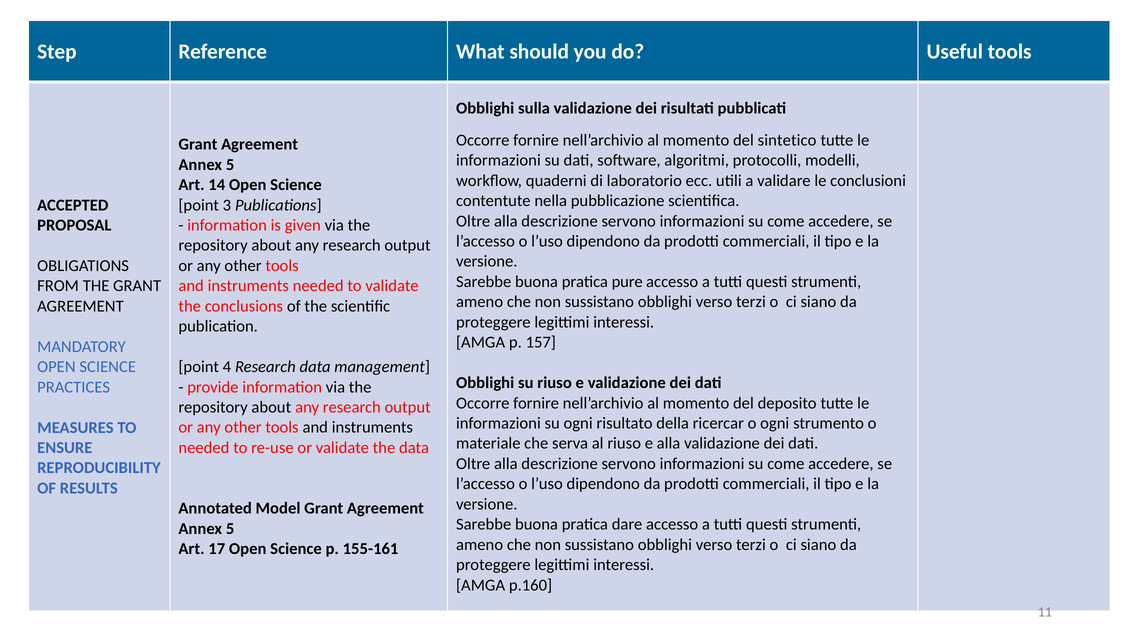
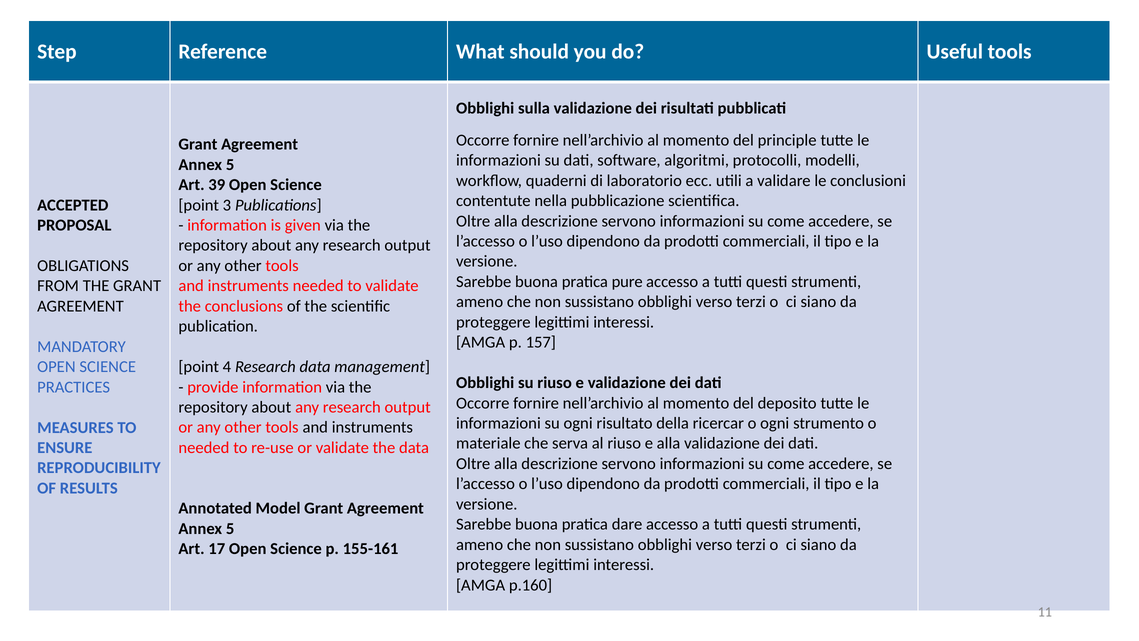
sintetico: sintetico -> principle (787, 140)
14: 14 -> 39 (217, 185)
